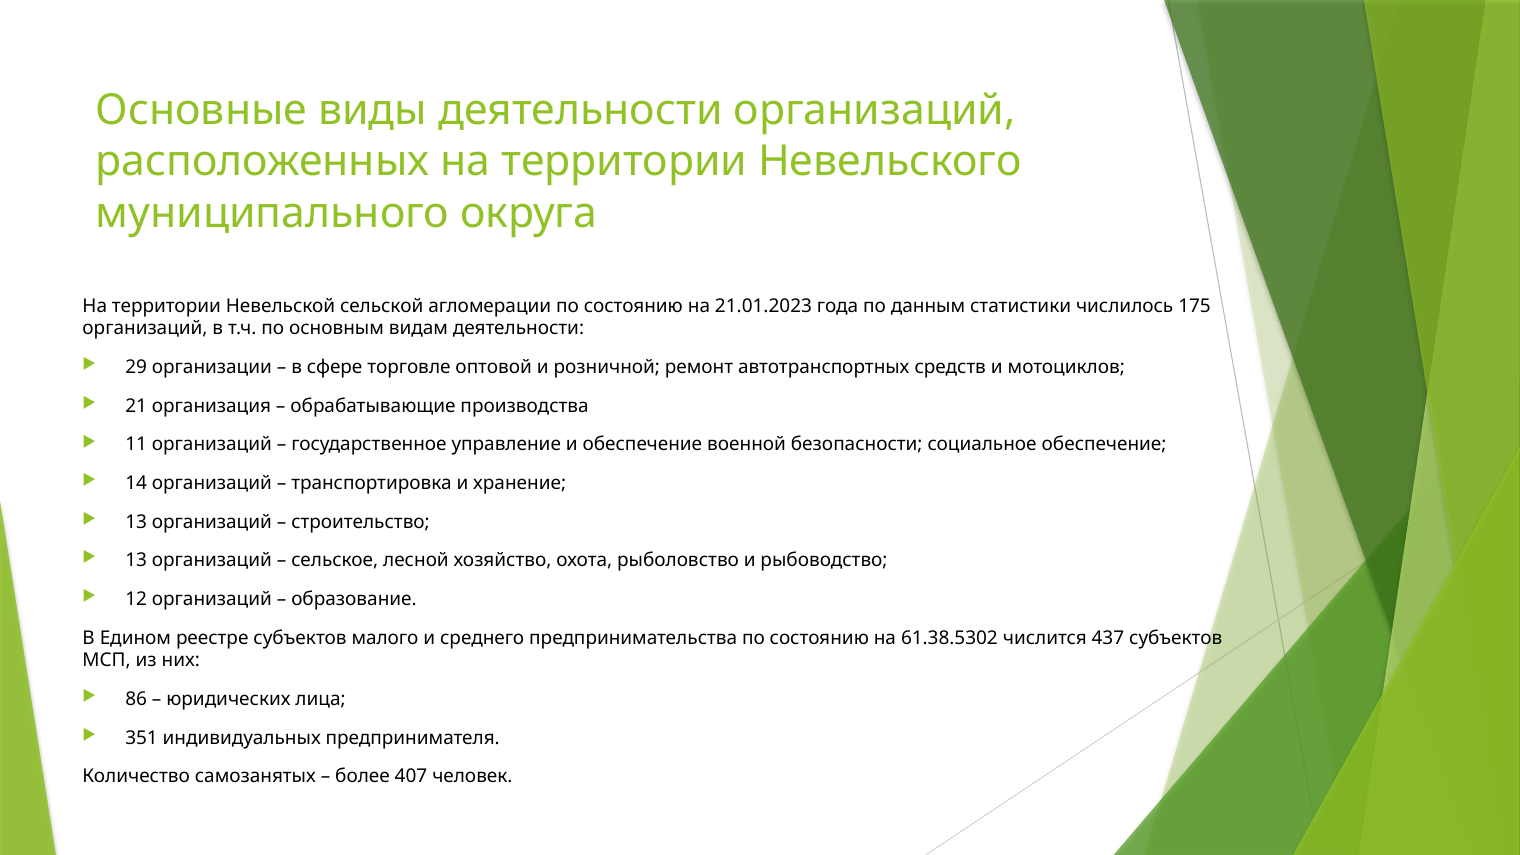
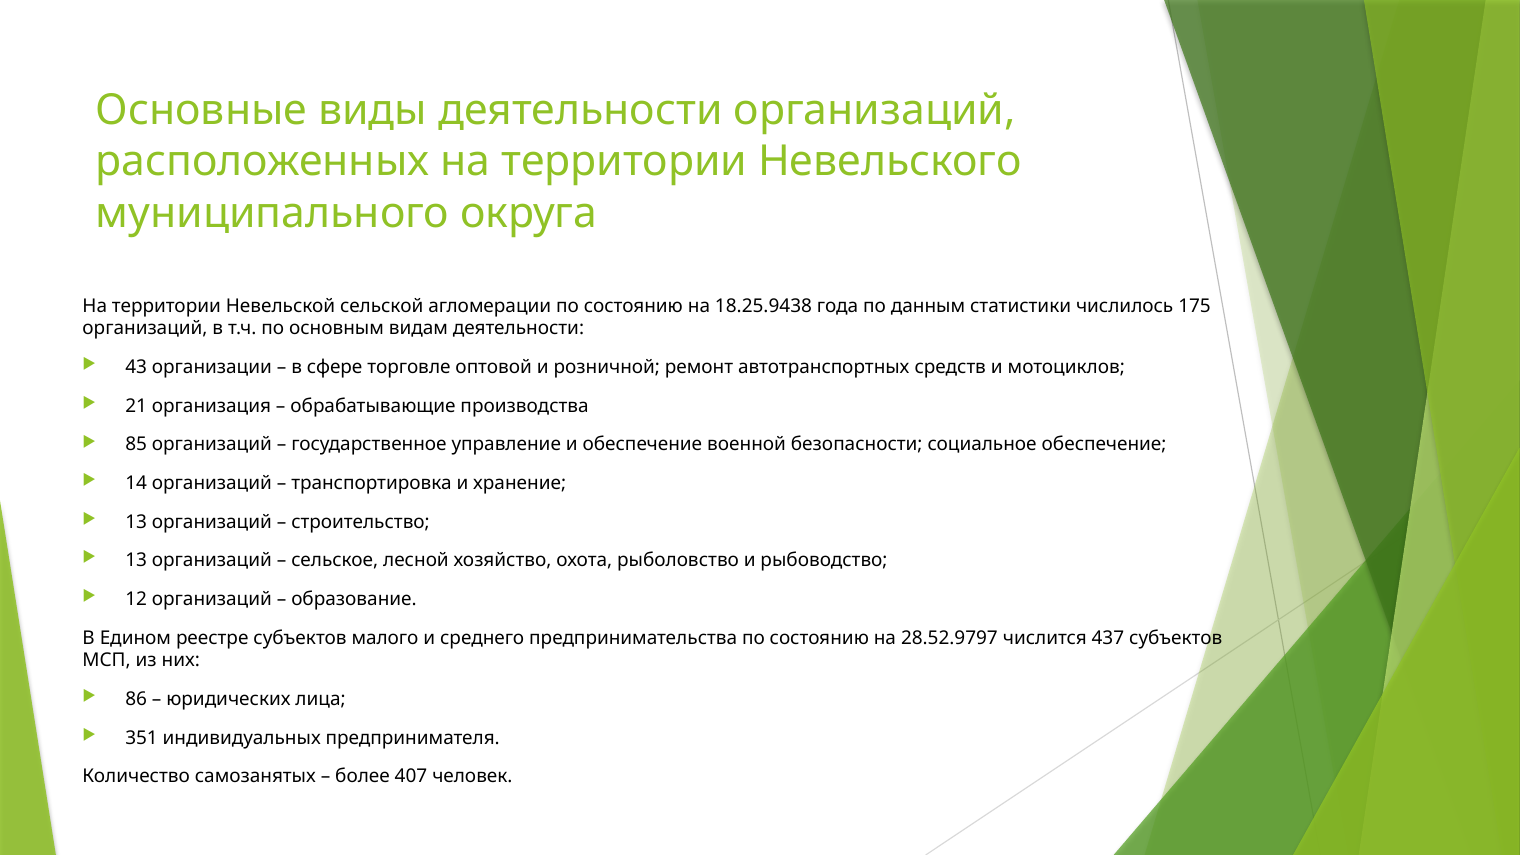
21.01.2023: 21.01.2023 -> 18.25.9438 (763, 306)
29: 29 -> 43 (136, 367)
11: 11 -> 85 (136, 445)
61.38.5302: 61.38.5302 -> 28.52.9797 (949, 638)
